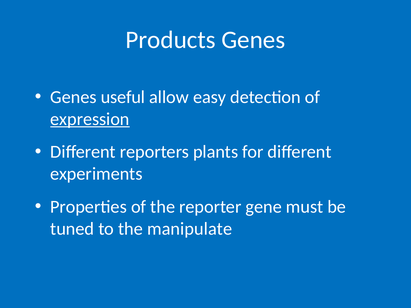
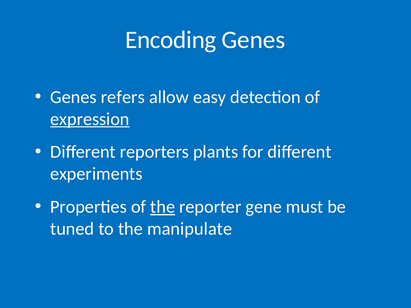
Products: Products -> Encoding (171, 40)
useful: useful -> refers (123, 97)
the underline: none -> present (163, 207)
